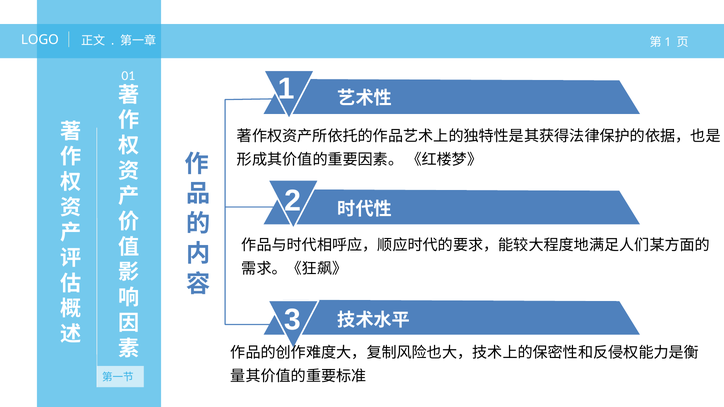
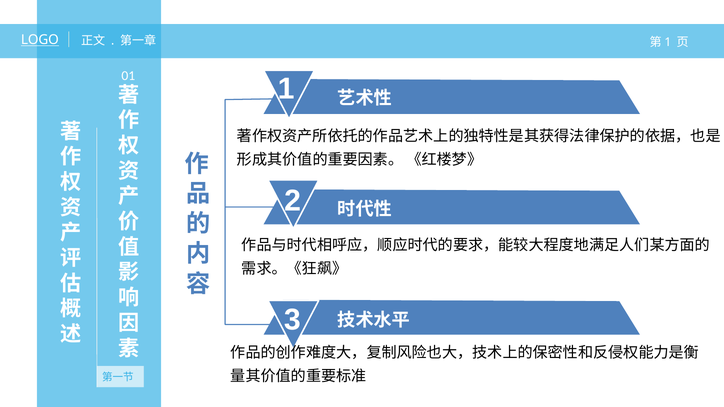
LOGO underline: none -> present (40, 40)
